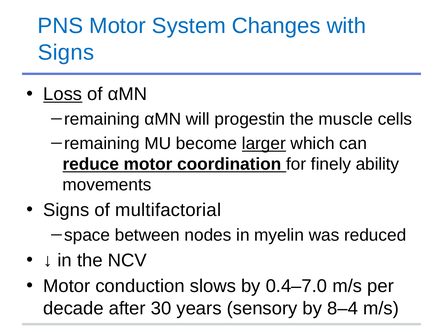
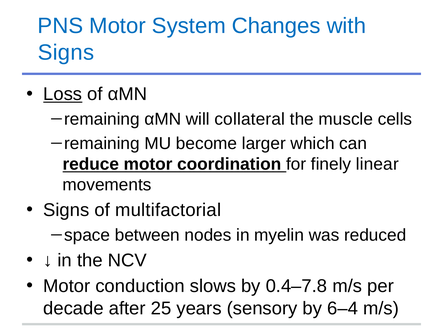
progestin: progestin -> collateral (250, 119)
larger underline: present -> none (264, 144)
ability: ability -> linear (377, 164)
0.4–7.0: 0.4–7.0 -> 0.4–7.8 (296, 286)
30: 30 -> 25 (161, 309)
8–4: 8–4 -> 6–4 (343, 309)
